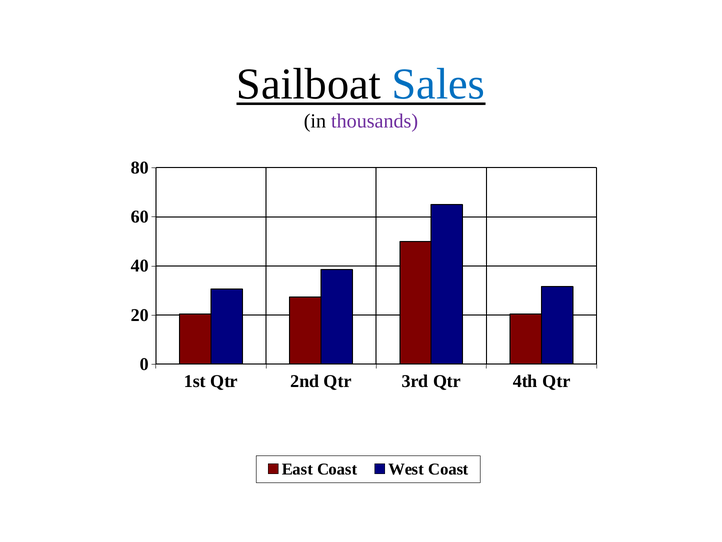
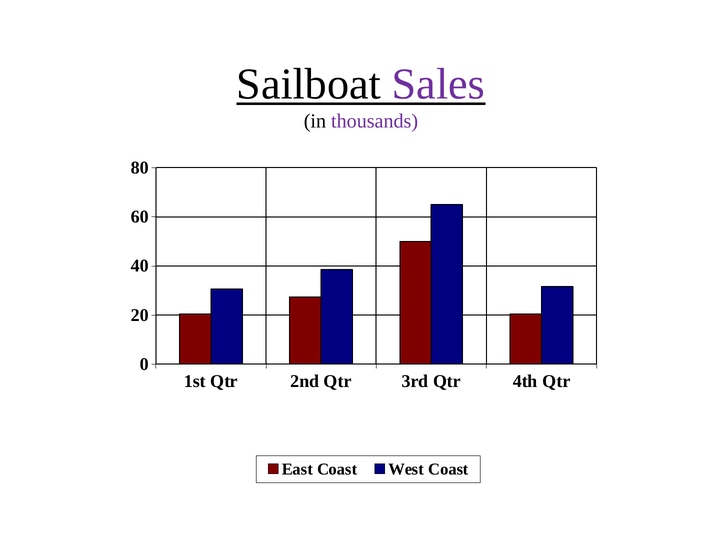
Sales colour: blue -> purple (438, 84)
